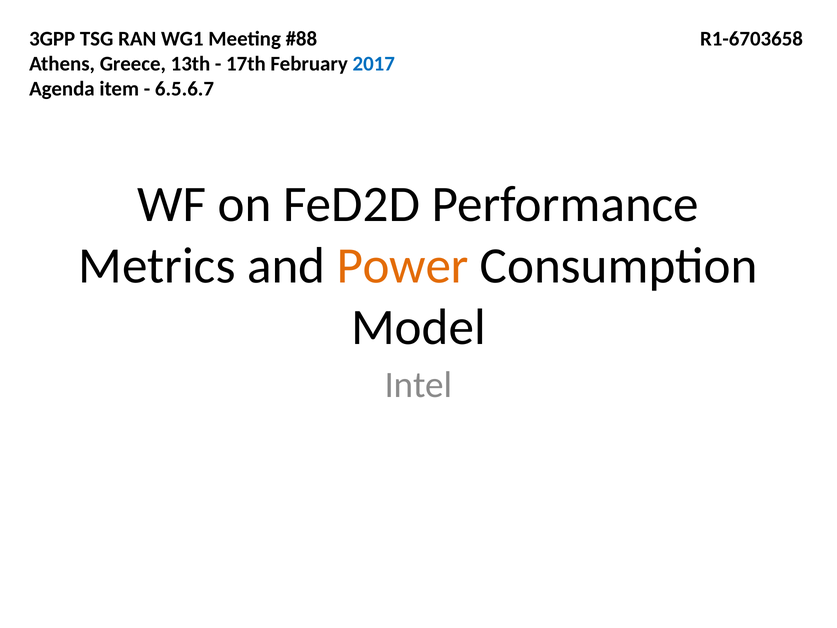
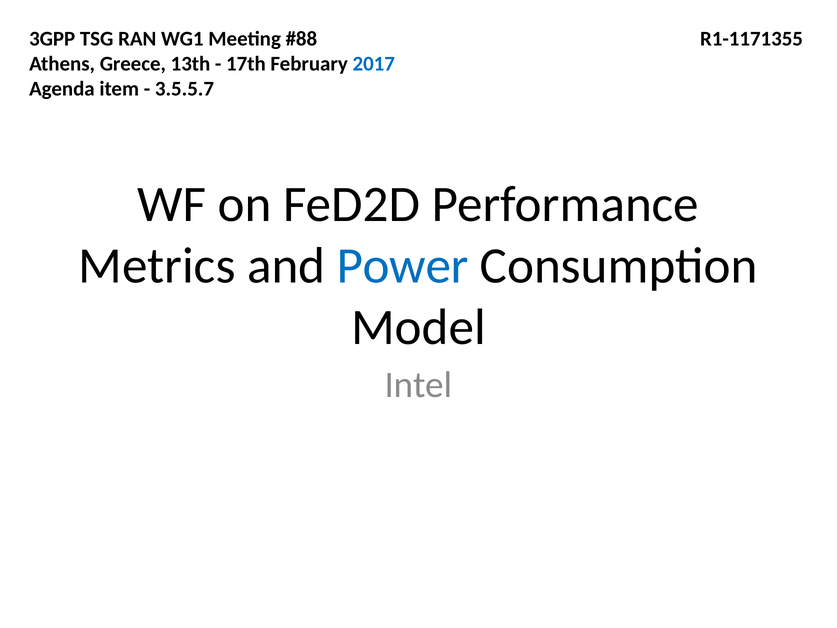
R1-6703658: R1-6703658 -> R1-1171355 (752, 39)
6.5.6.7: 6.5.6.7 -> 3.5.5.7 (184, 89)
Power colour: orange -> blue (403, 266)
